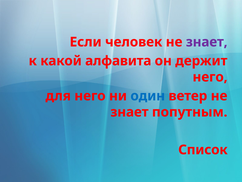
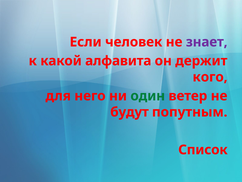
него: него -> кого (210, 77)
один colour: blue -> green (148, 96)
знает: знает -> будут (130, 112)
